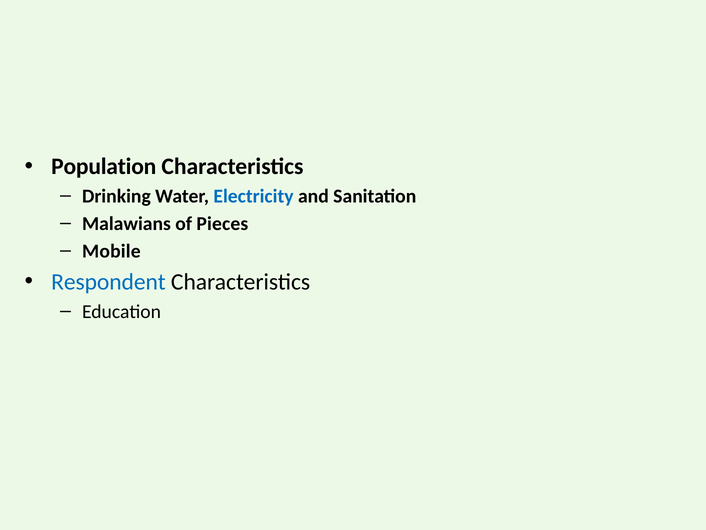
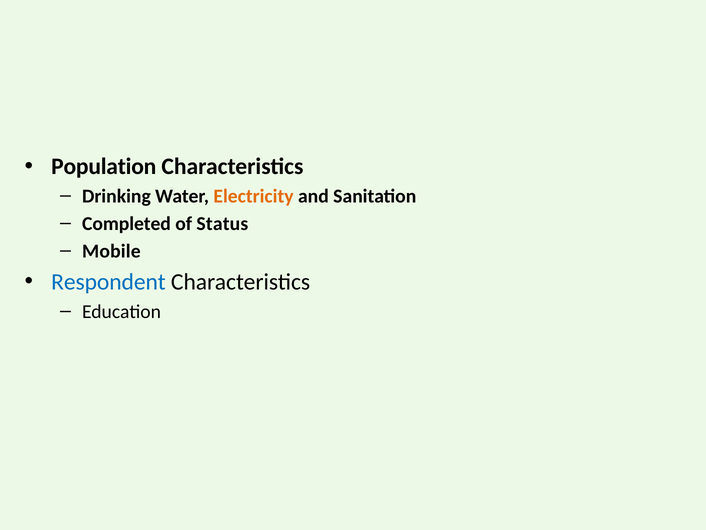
Electricity colour: blue -> orange (254, 196)
Malawians: Malawians -> Completed (126, 223)
Pieces: Pieces -> Status (222, 223)
